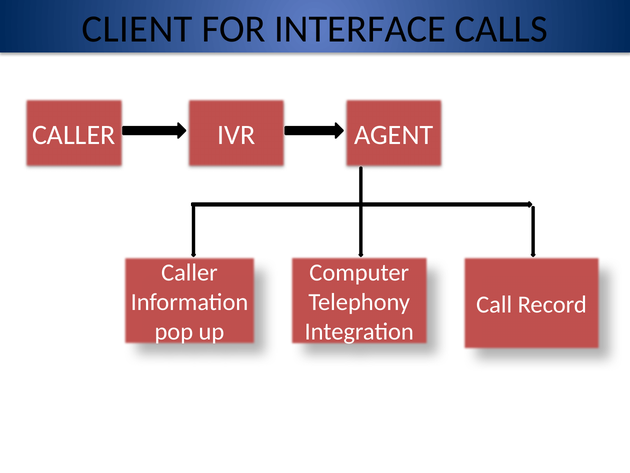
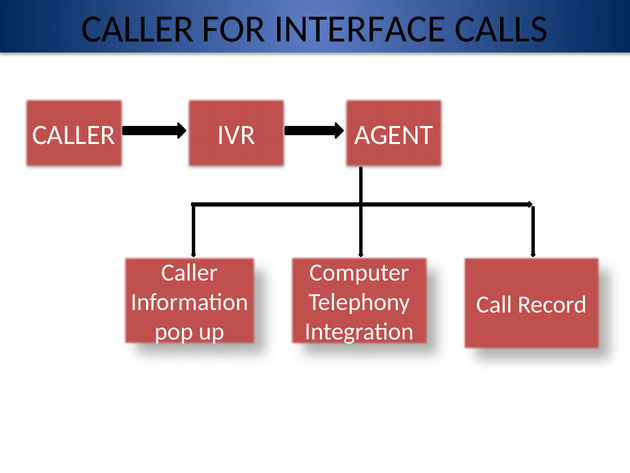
CLIENT: CLIENT -> CALLER (138, 29)
